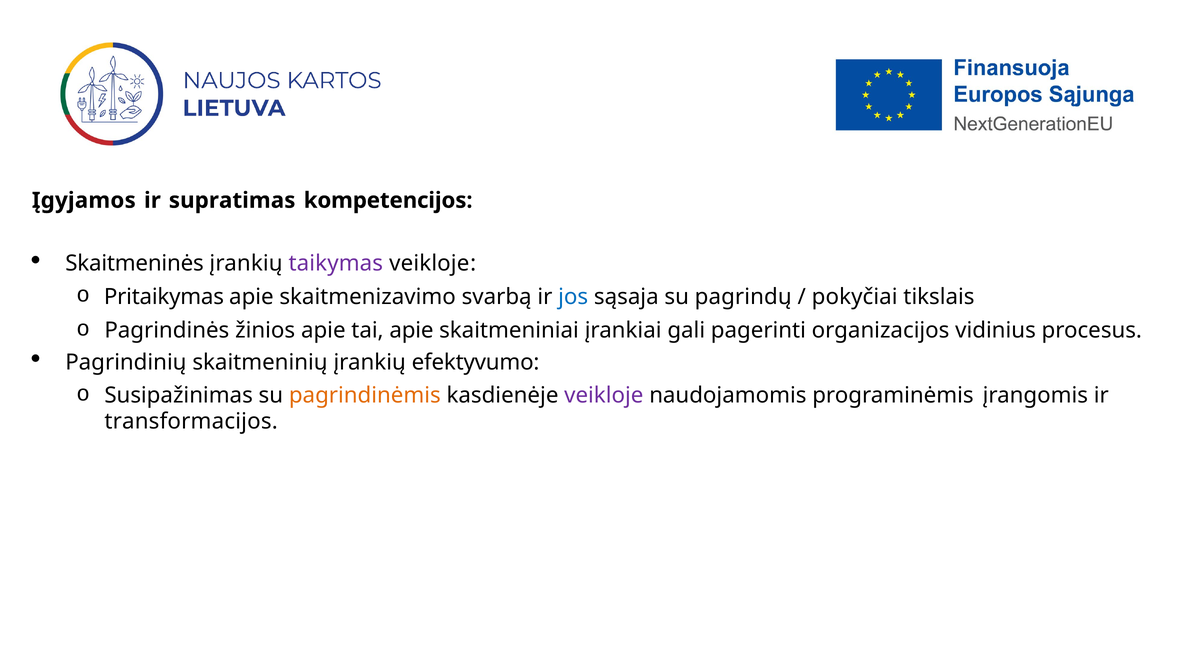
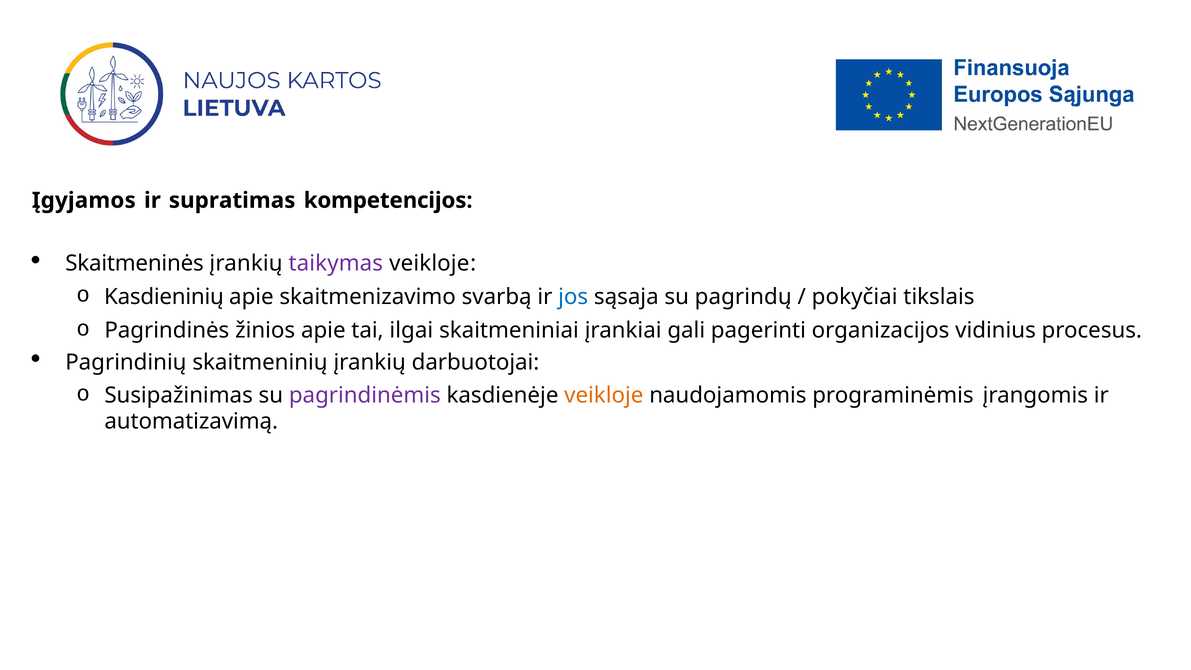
Pritaikymas: Pritaikymas -> Kasdieninių (164, 297)
tai apie: apie -> ilgai (411, 331)
efektyvumo: efektyvumo -> darbuotojai (475, 362)
pagrindinėmis colour: orange -> purple (365, 396)
veikloje colour: purple -> orange (604, 396)
transformacijos: transformacijos -> automatizavimą (191, 422)
